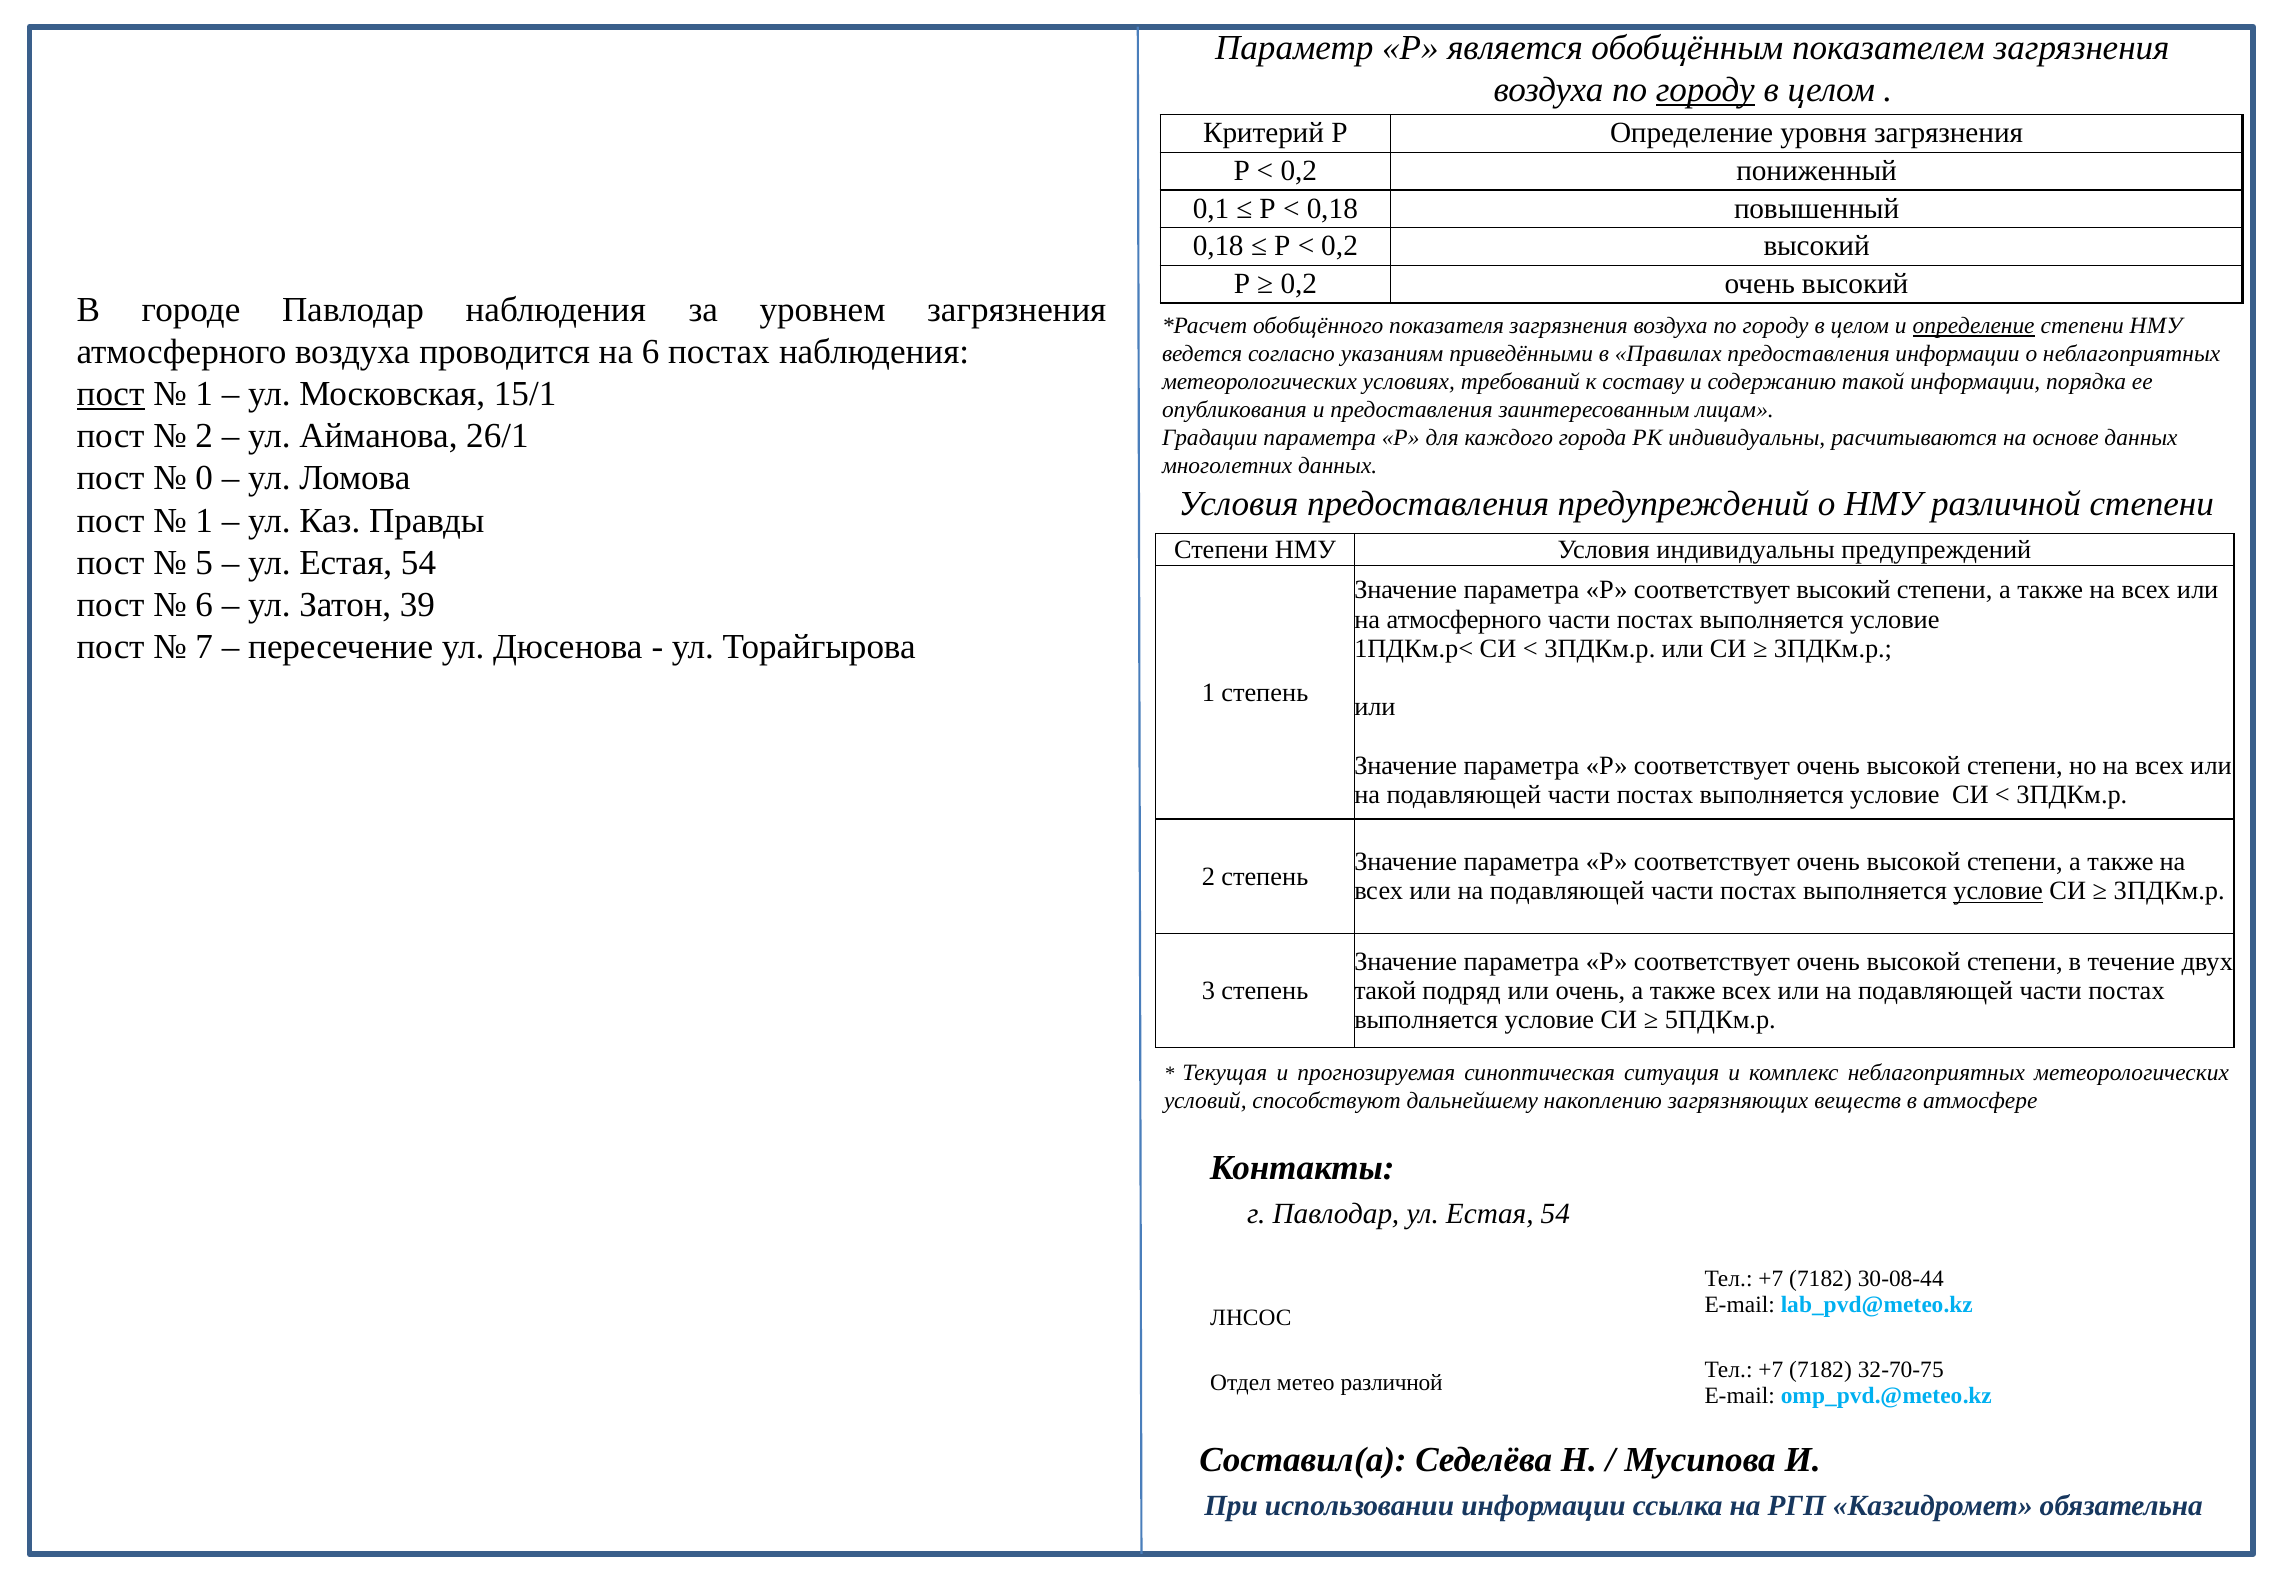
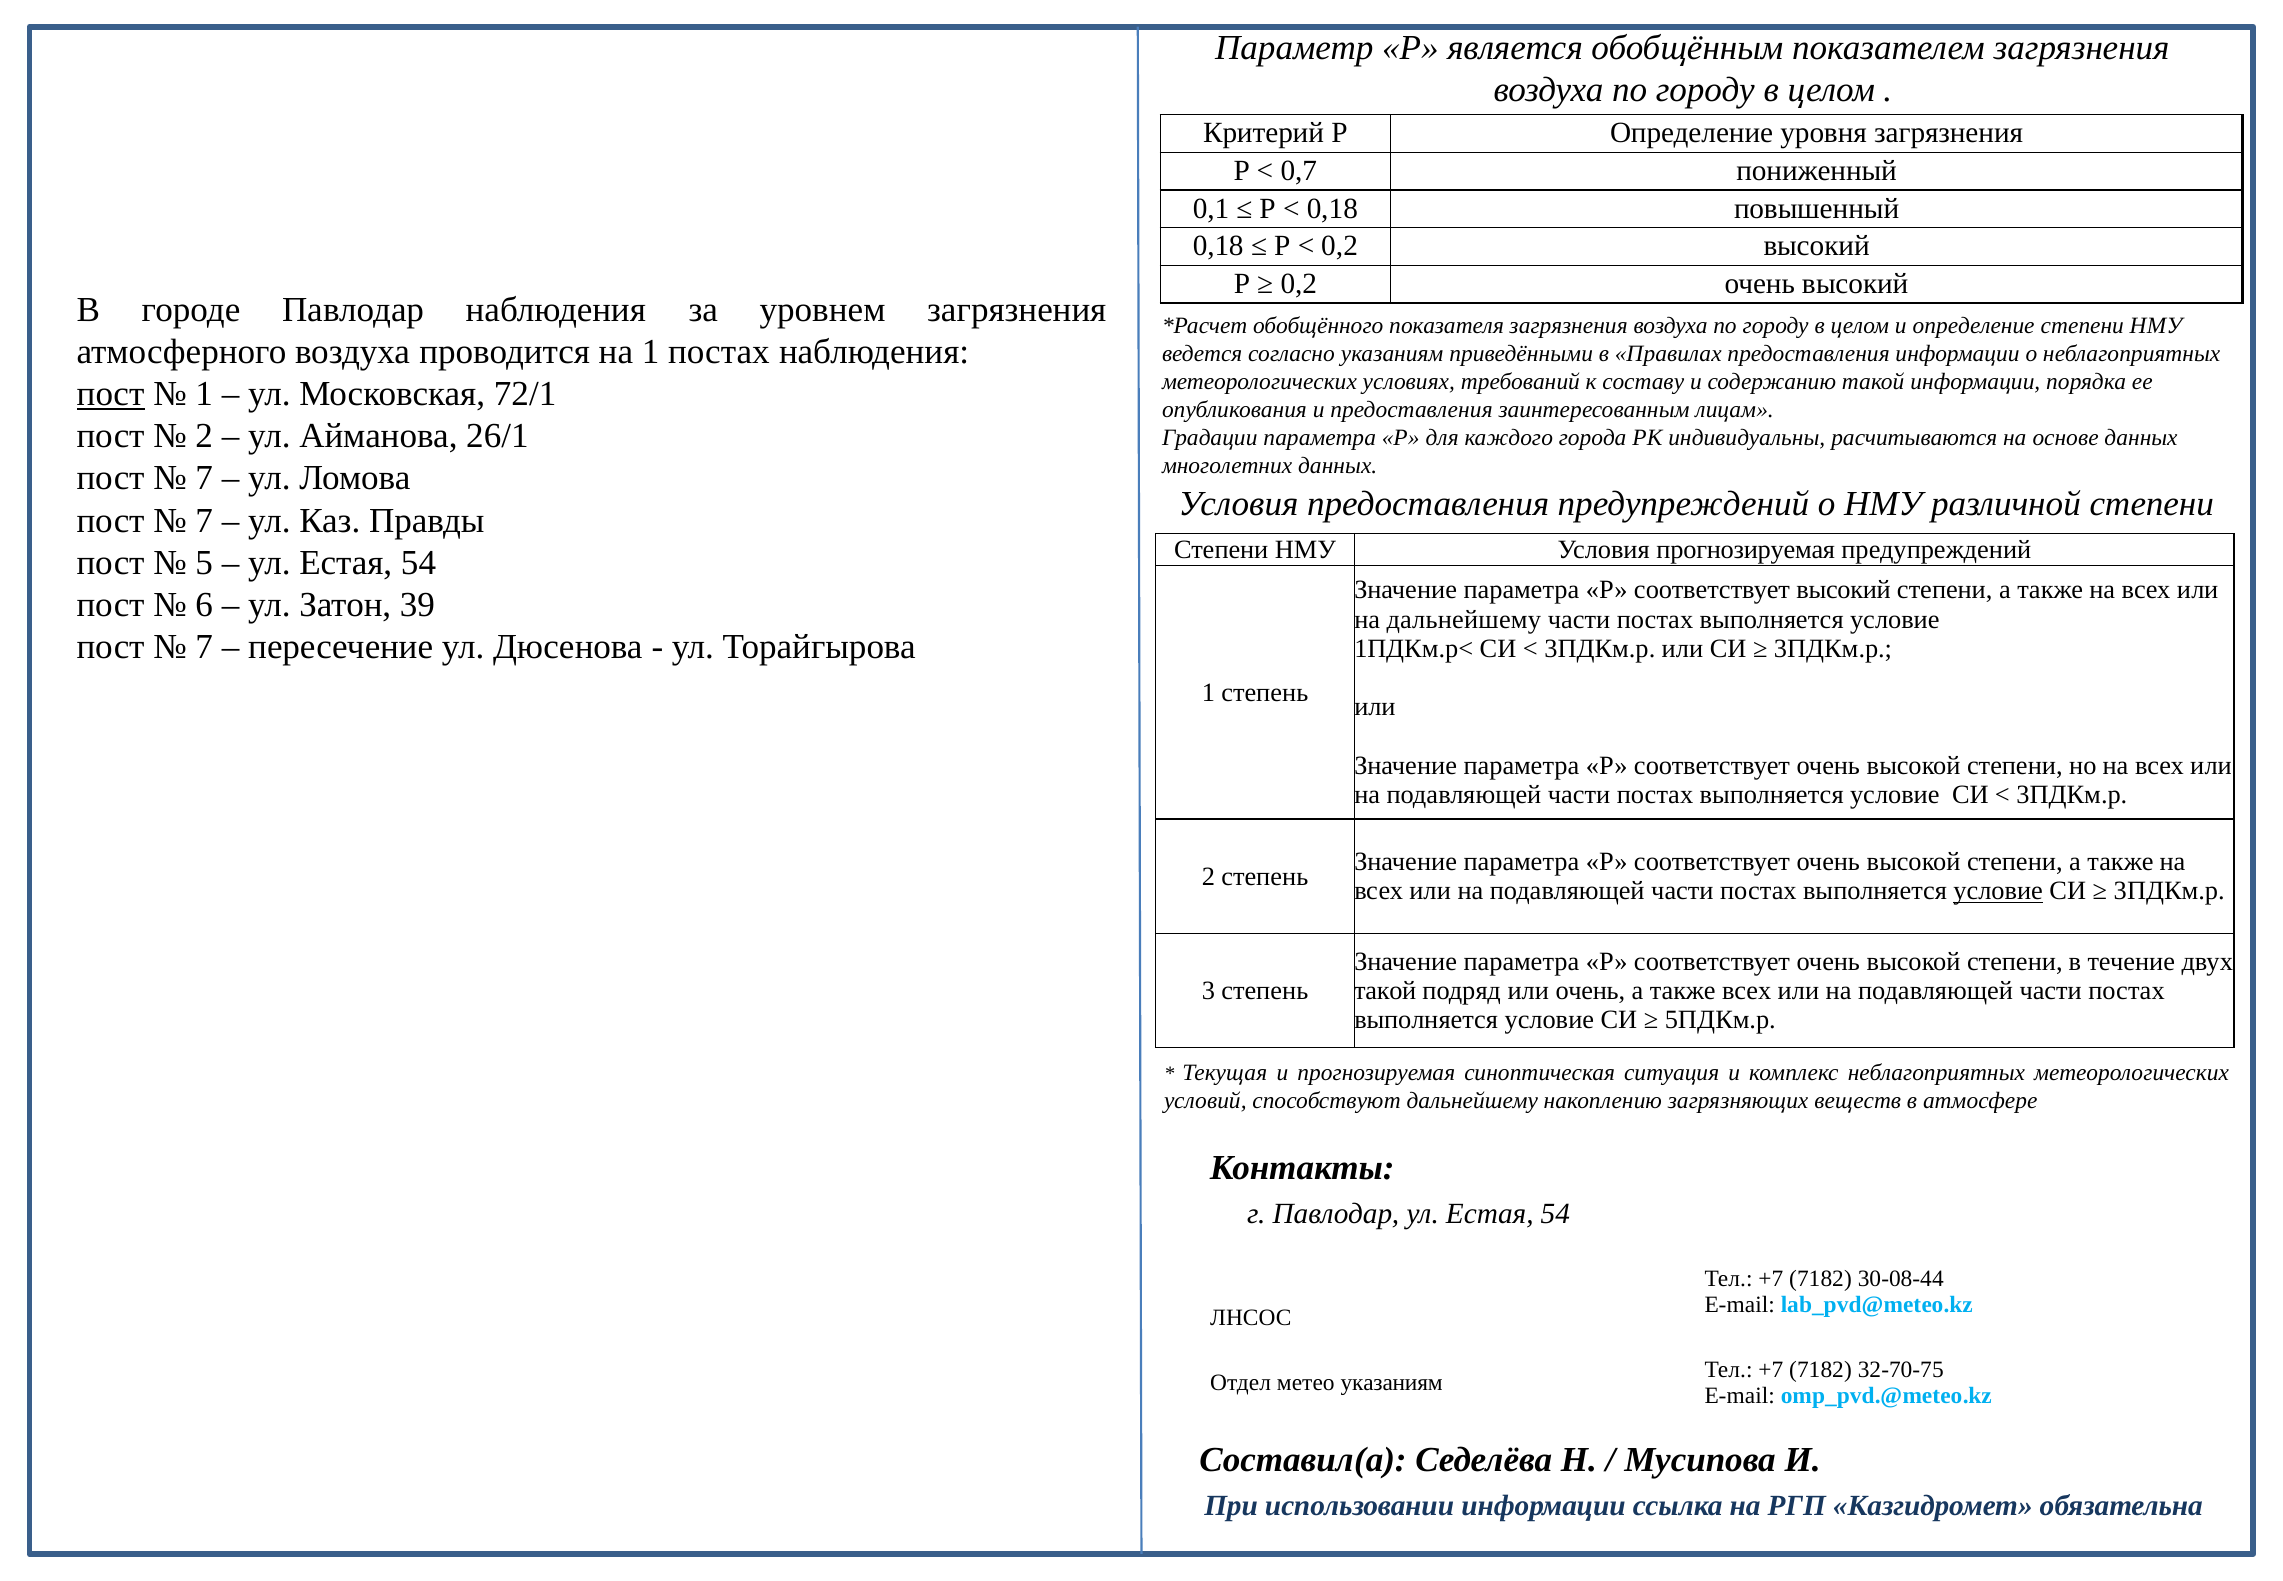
городу underline: present -> none (1705, 90)
0,2: 0,2 -> 0,7 (1299, 171)
определение underline: present -> none (1974, 326)
на 6: 6 -> 1 (651, 352)
15/1: 15/1 -> 72/1 (525, 394)
0: 0 -> 7 (204, 478)
1: 1 -> 7 (204, 520)
Условия индивидуальны: индивидуальны -> прогнозируемая (1746, 549)
на атмосферного: атмосферного -> дальнейшему (1464, 619)
метео различной: различной -> указаниям (1392, 1382)
